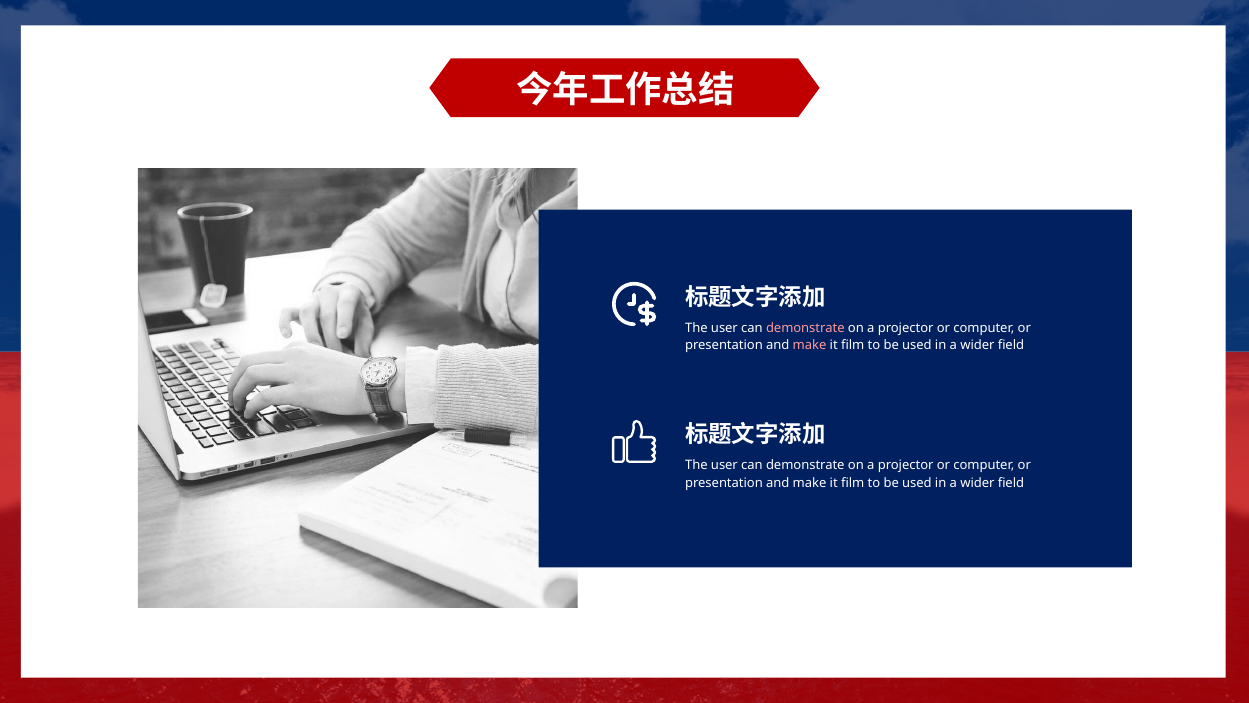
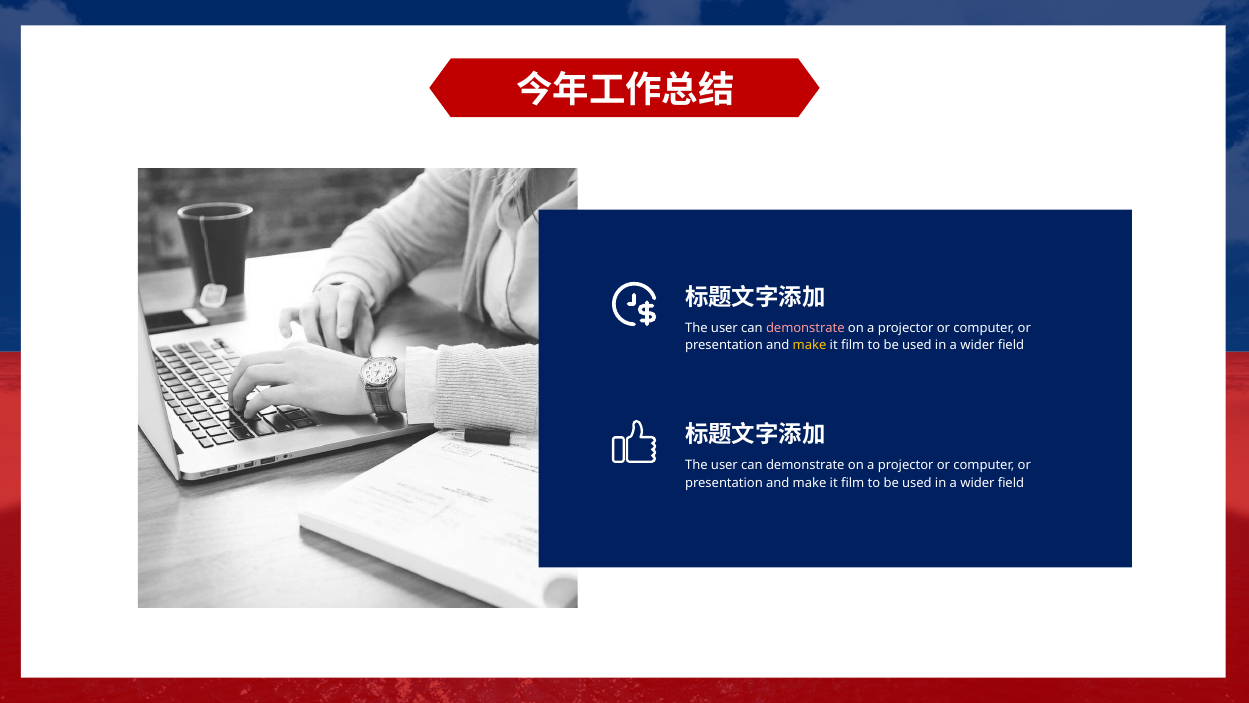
make colour: pink -> yellow (810, 345)
